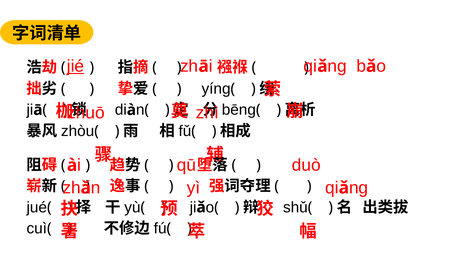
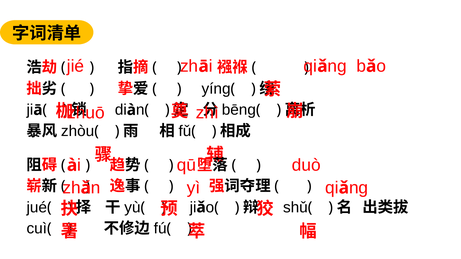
jié underline: present -> none (76, 66)
